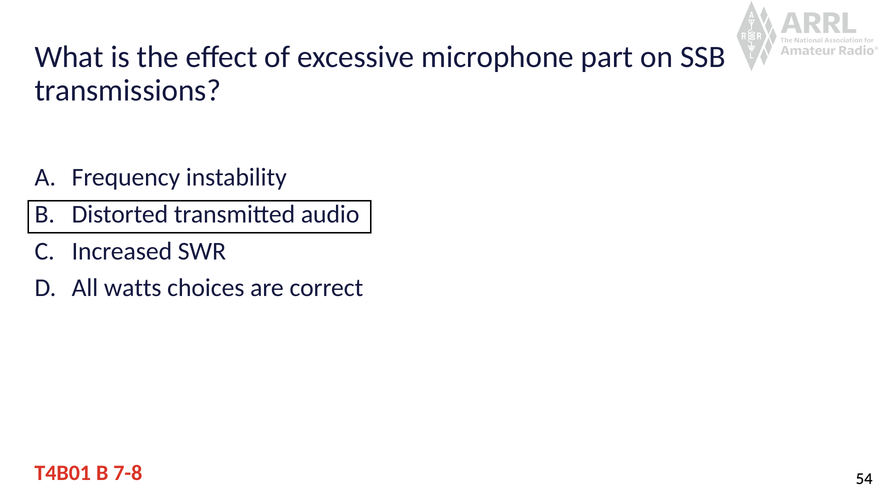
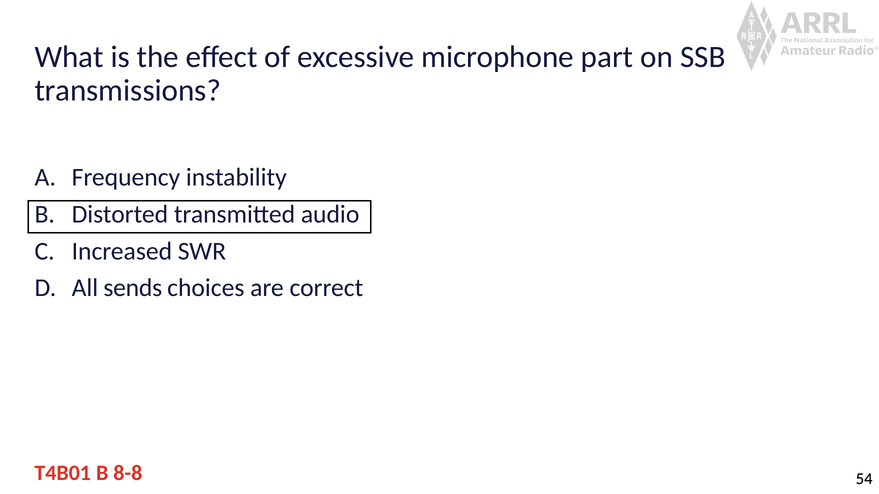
watts: watts -> sends (133, 288)
7-8: 7-8 -> 8-8 (128, 473)
